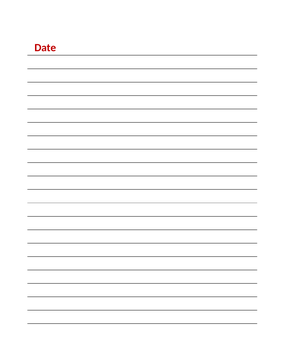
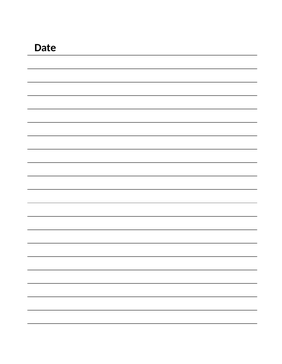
Date colour: red -> black (45, 48)
